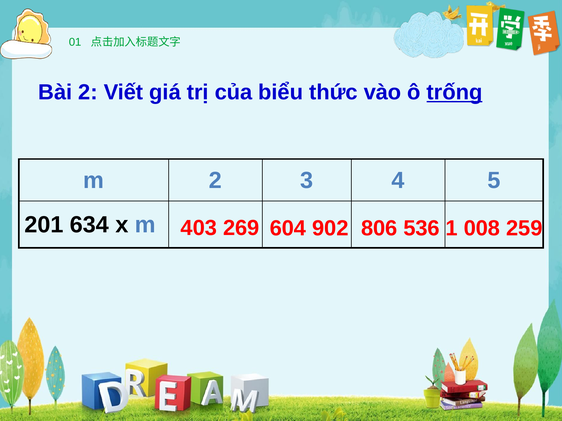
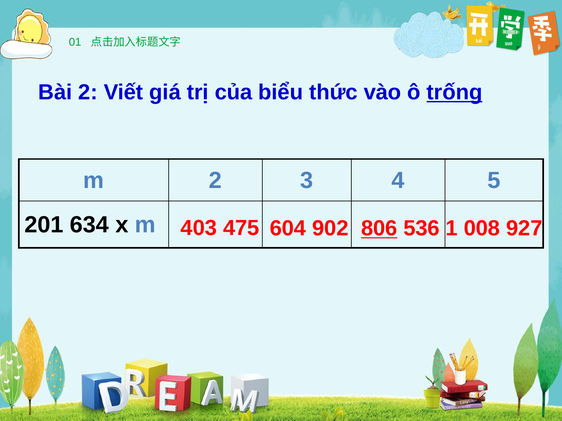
269: 269 -> 475 (241, 228)
806 underline: none -> present (379, 229)
259: 259 -> 927 (524, 229)
